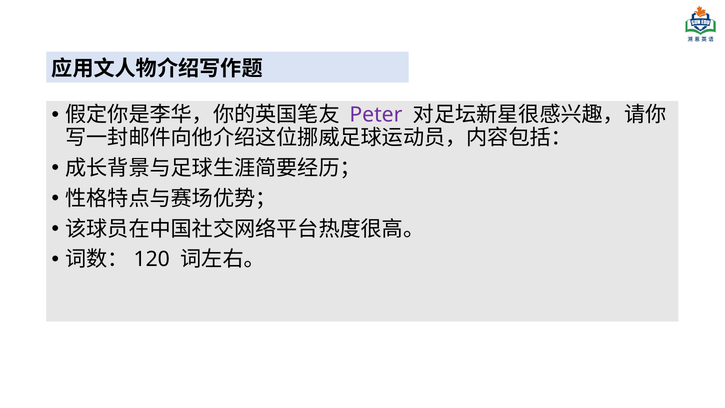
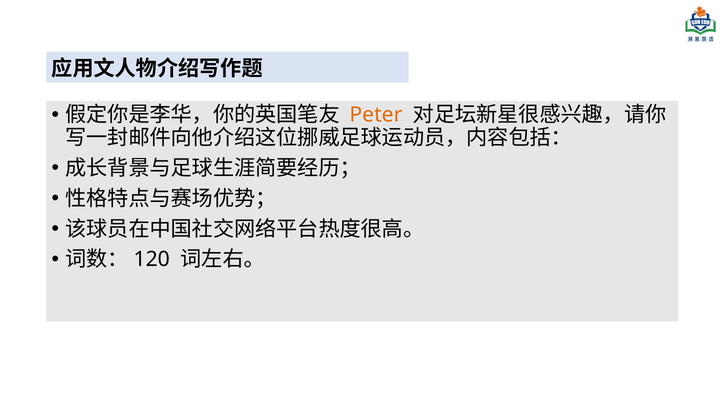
Peter colour: purple -> orange (376, 115)
